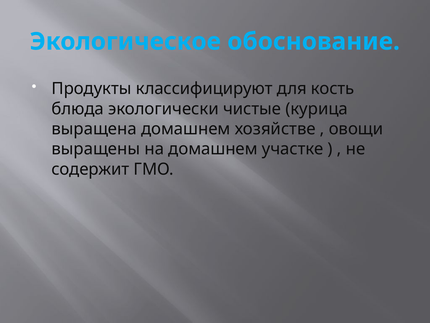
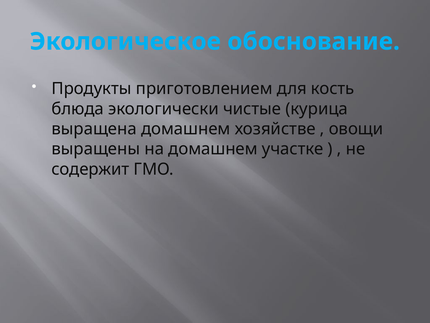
классифицируют: классифицируют -> приготовлением (204, 89)
